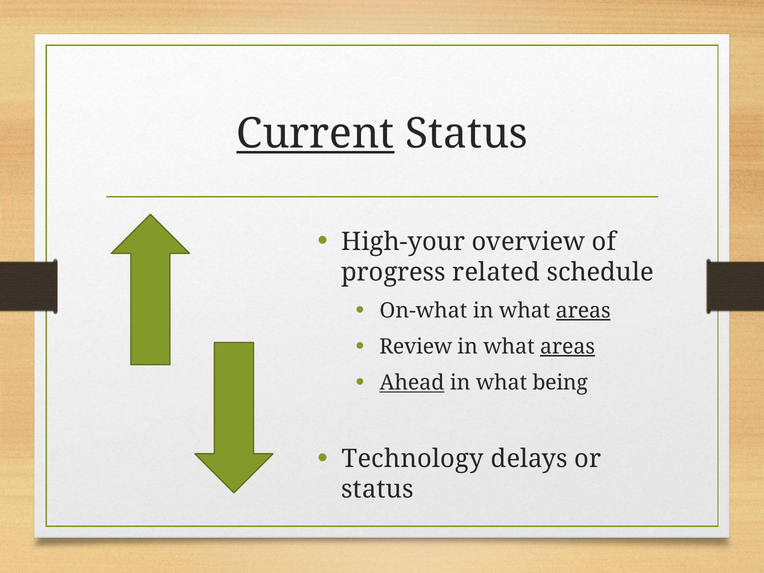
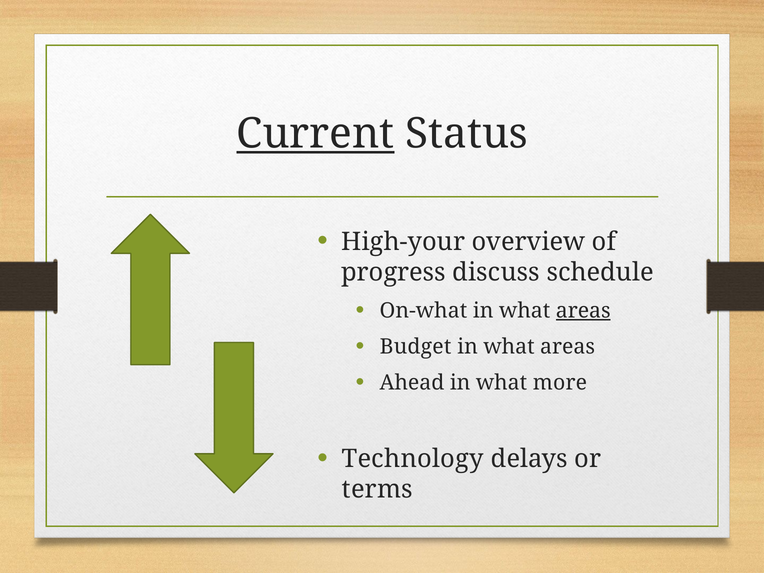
related: related -> discuss (496, 272)
Review: Review -> Budget (416, 347)
areas underline: present -> none (568, 347)
Ahead underline: present -> none (412, 383)
being: being -> more (560, 383)
status: status -> terms (377, 489)
